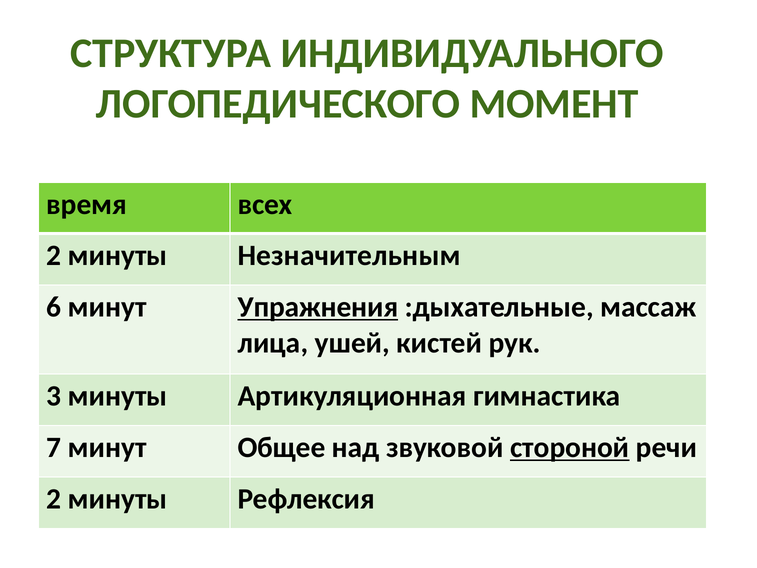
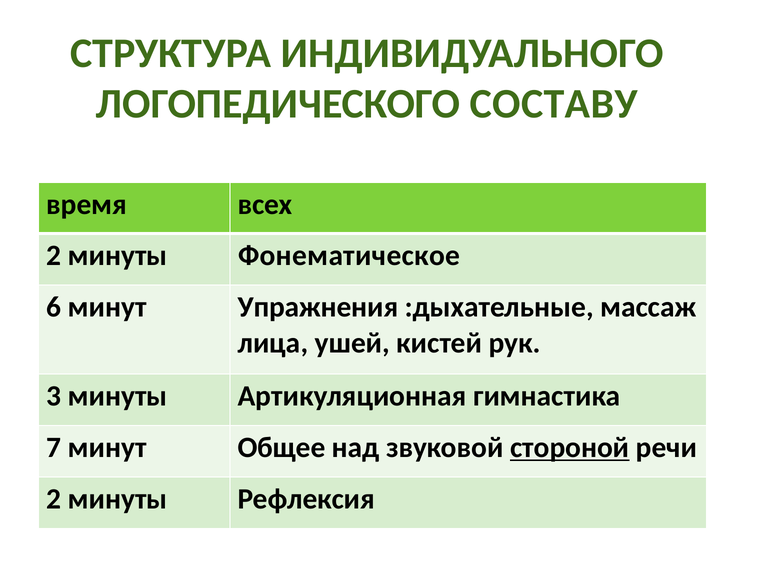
МОМЕНТ: МОМЕНТ -> СОСТАВУ (554, 104)
Незначительным: Незначительным -> Фонематическое (349, 255)
Упражнения underline: present -> none (318, 307)
